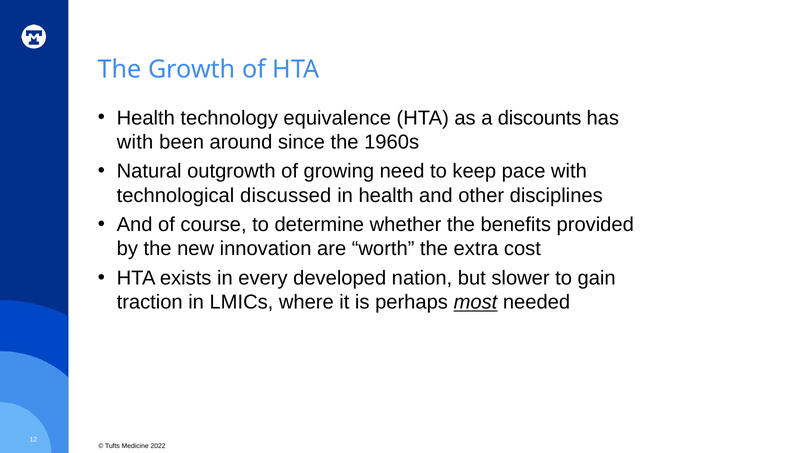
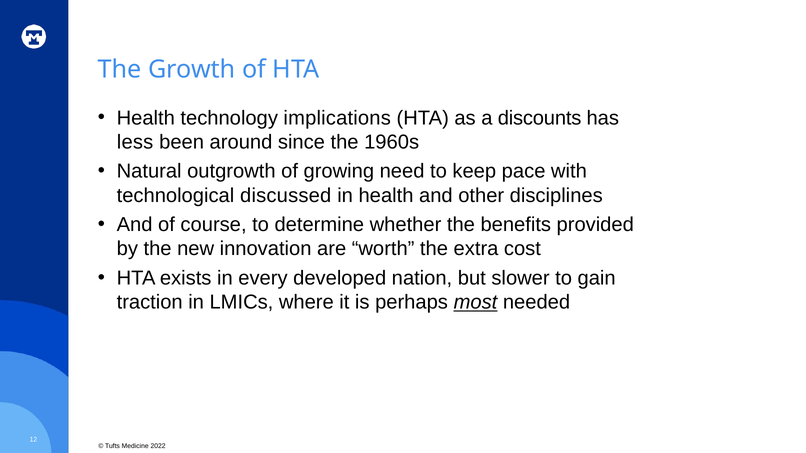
equivalence: equivalence -> implications (337, 118)
with: with -> less (135, 142)
